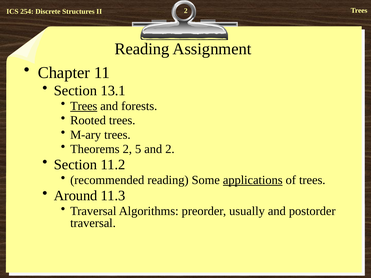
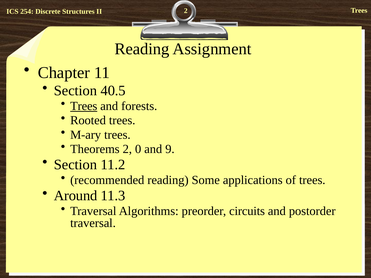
13.1: 13.1 -> 40.5 (113, 91)
5: 5 -> 0 (138, 149)
and 2: 2 -> 9 (170, 149)
applications underline: present -> none (253, 180)
usually: usually -> circuits (247, 211)
